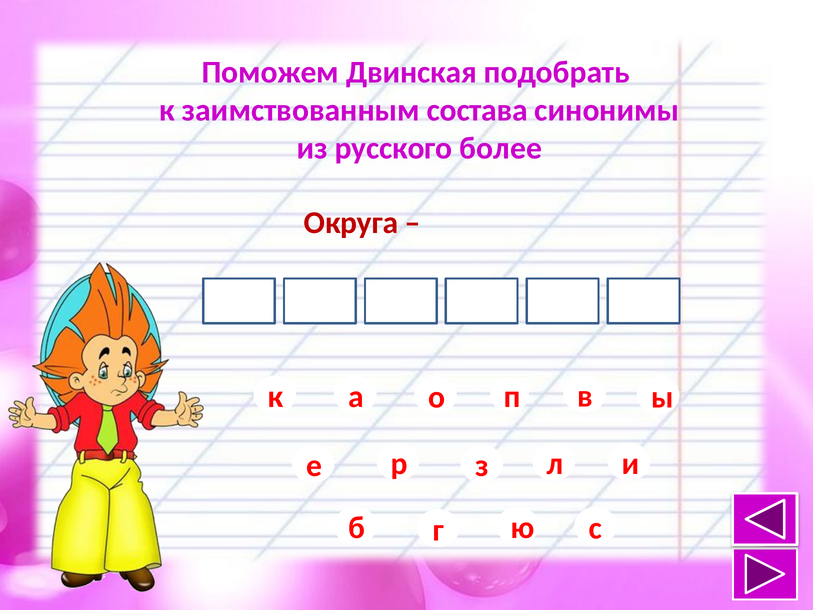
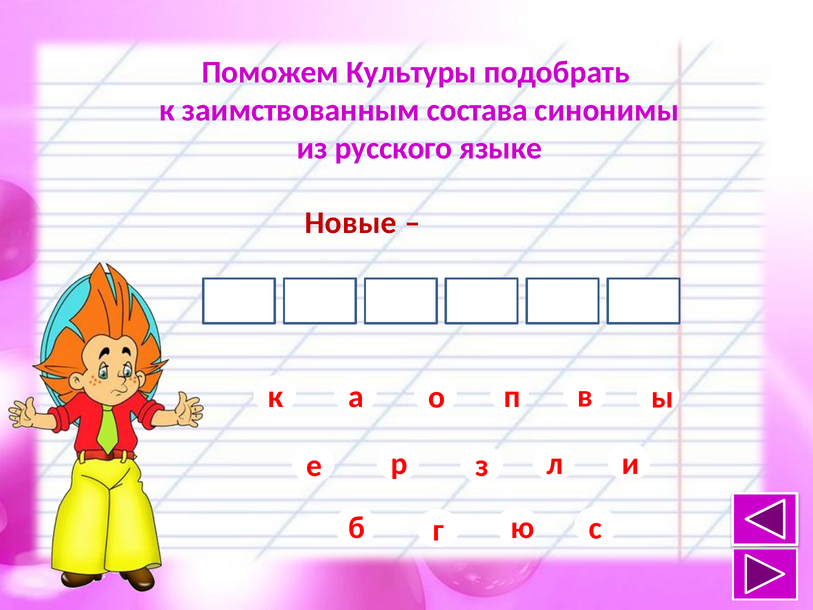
Двинская: Двинская -> Культуры (412, 72)
более: более -> языке (501, 148)
Округа: Округа -> Новые (351, 223)
